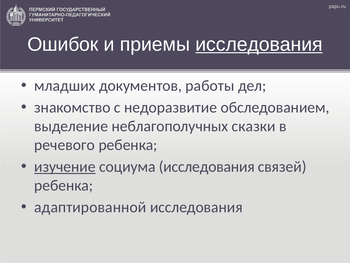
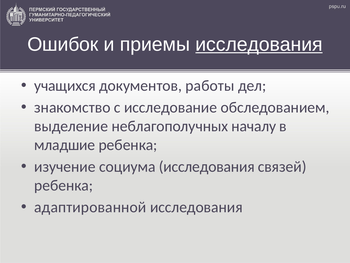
младших: младших -> учащихся (65, 86)
недоразвитие: недоразвитие -> исследование (171, 107)
сказки: сказки -> началу (254, 126)
речевого: речевого -> младшие (65, 145)
изучение underline: present -> none (65, 166)
